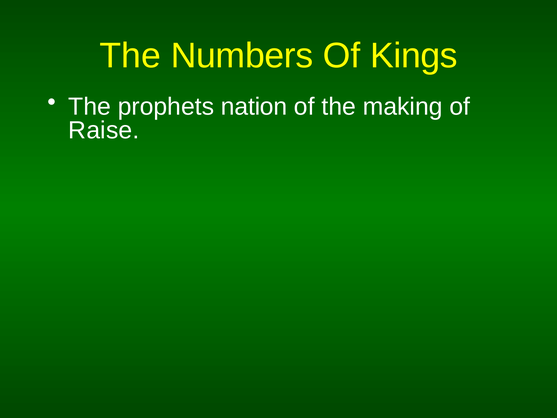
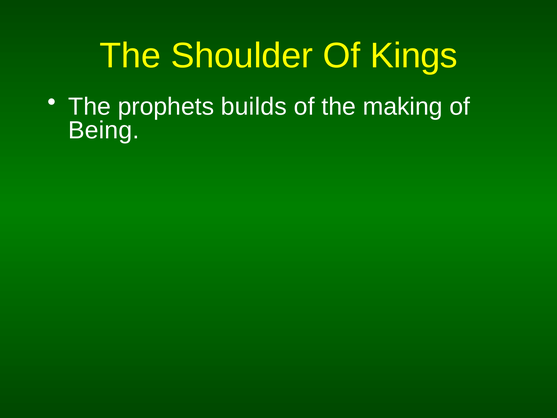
Numbers: Numbers -> Shoulder (242, 56)
nation: nation -> builds (254, 106)
Raise: Raise -> Being (104, 130)
